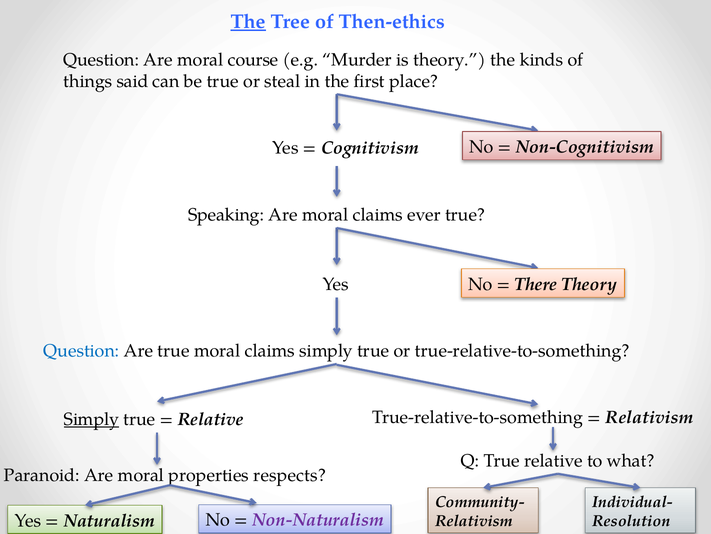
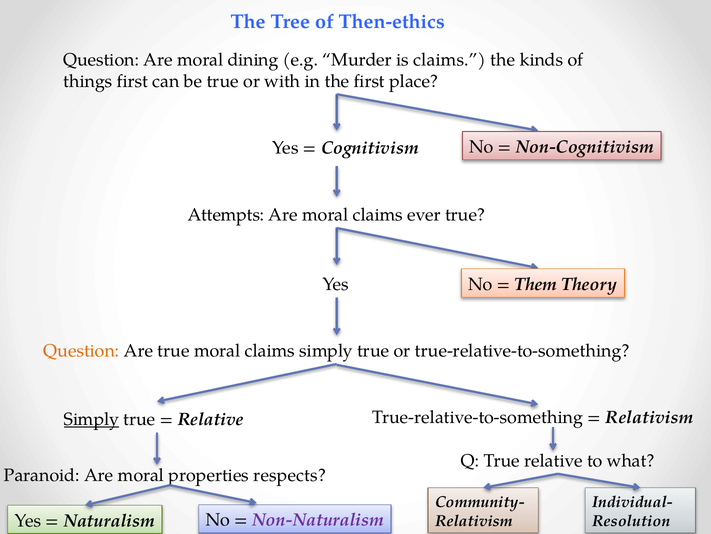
The underline: present -> none (248, 22)
course: course -> dining (253, 60)
is theory: theory -> claims (450, 60)
things said: said -> first (132, 81)
steal: steal -> with (282, 81)
Speaking: Speaking -> Attempts (226, 215)
There: There -> Them (536, 284)
Question colour: blue -> orange (81, 350)
